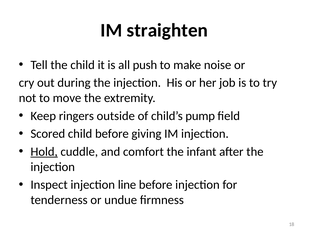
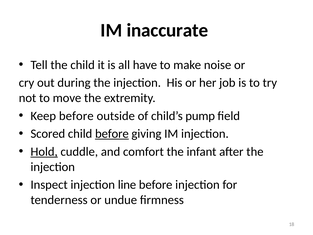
straighten: straighten -> inaccurate (167, 30)
push: push -> have (145, 65)
Keep ringers: ringers -> before (76, 116)
before underline: none -> present (112, 134)
